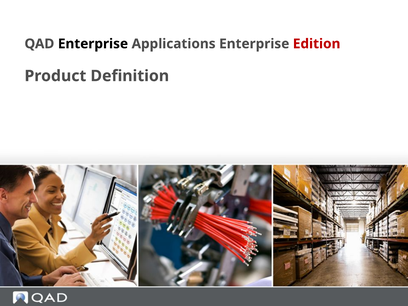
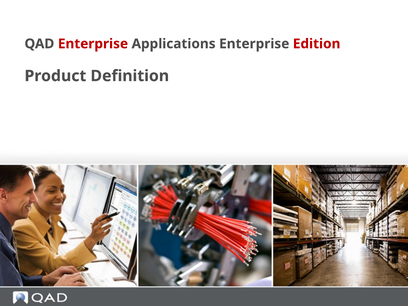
Enterprise colour: black -> red (93, 44)
